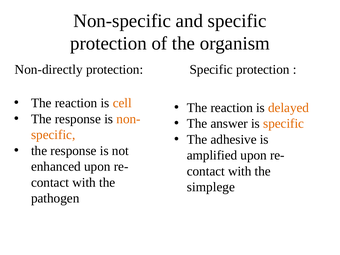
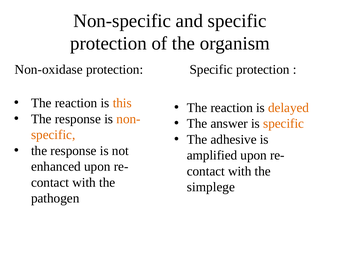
Non-directly: Non-directly -> Non-oxidase (49, 70)
cell: cell -> this (122, 103)
